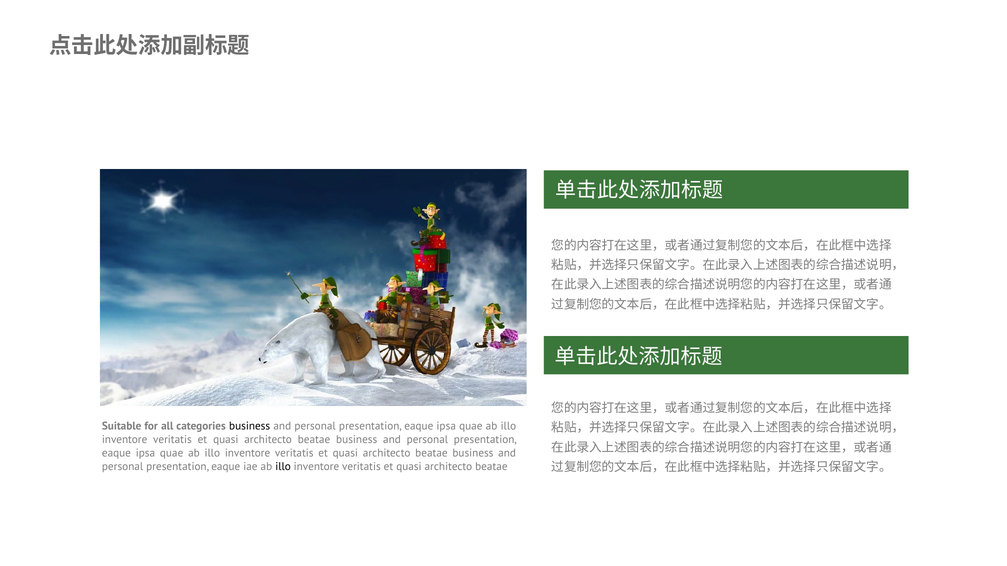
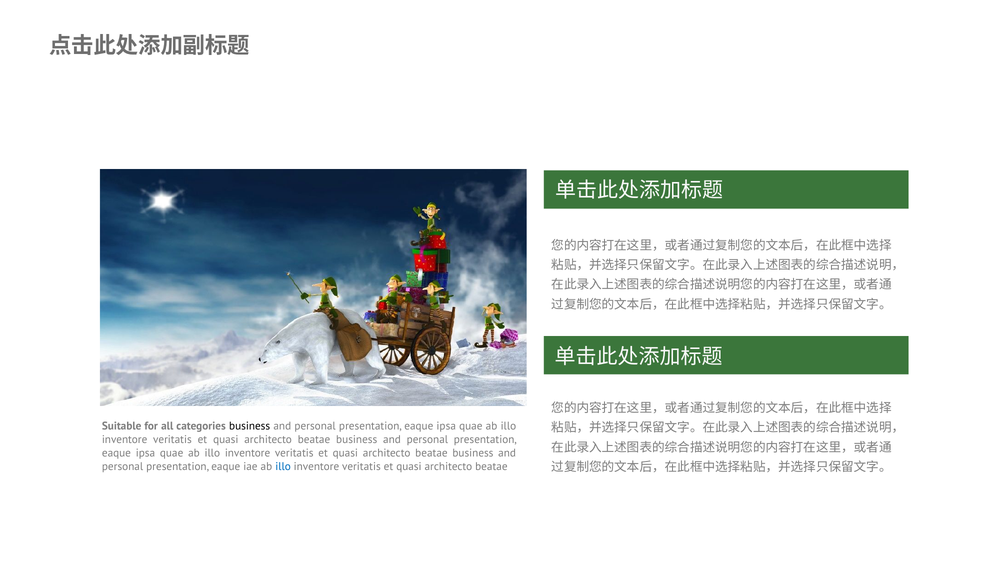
illo colour: black -> blue (283, 467)
